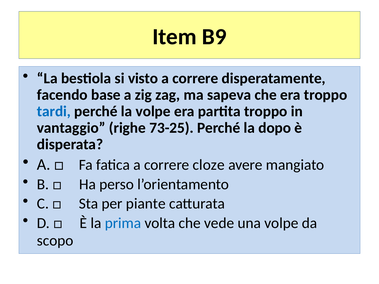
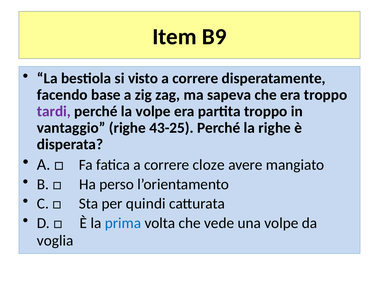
tardi colour: blue -> purple (54, 111)
73-25: 73-25 -> 43-25 (172, 128)
la dopo: dopo -> righe (275, 128)
piante: piante -> quindi (146, 204)
scopo: scopo -> voglia (55, 241)
